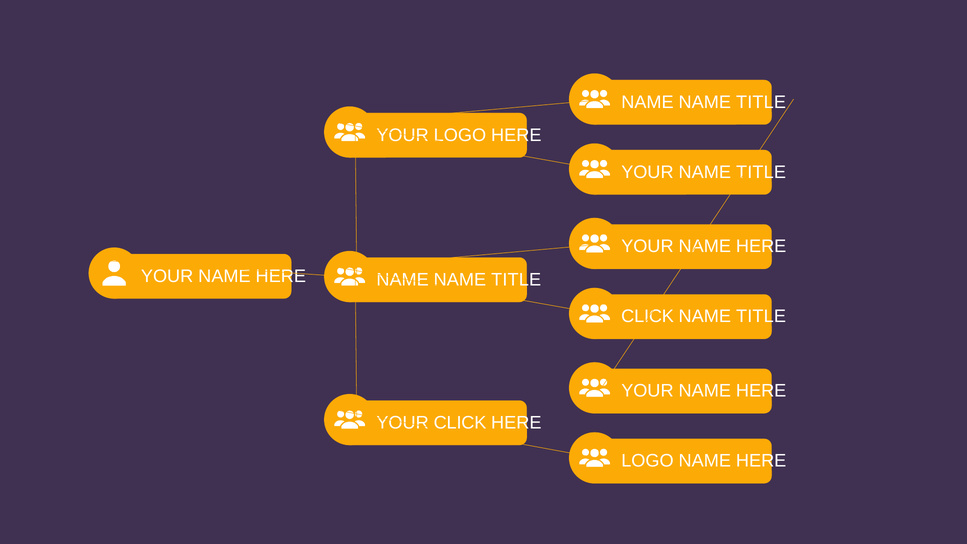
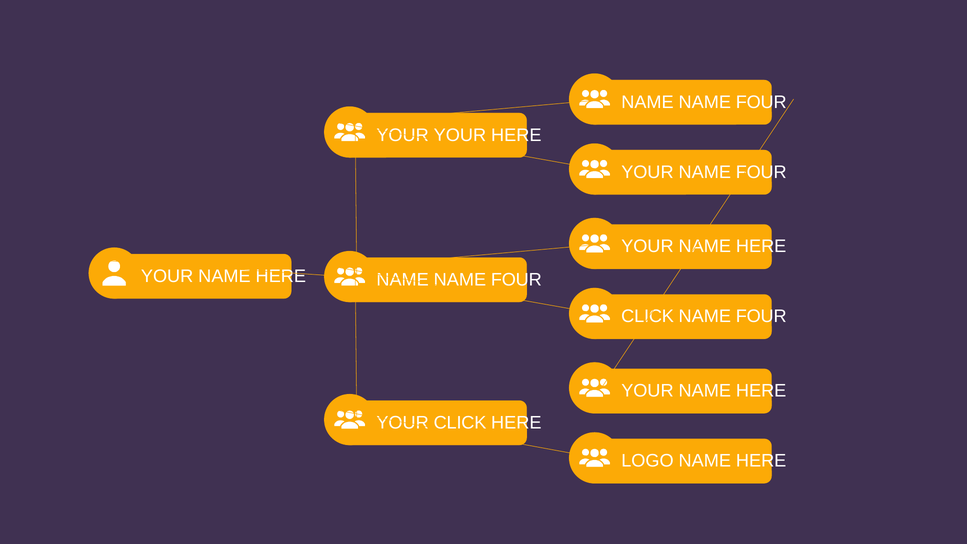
TITLE: TITLE -> FOUR (761, 102)
YOUR LOGO: LOGO -> YOUR (460, 135)
YOUR NAME TITLE: TITLE -> FOUR (761, 172)
TITLE: TITLE -> FOUR (516, 280)
TITLE: TITLE -> FOUR (761, 316)
